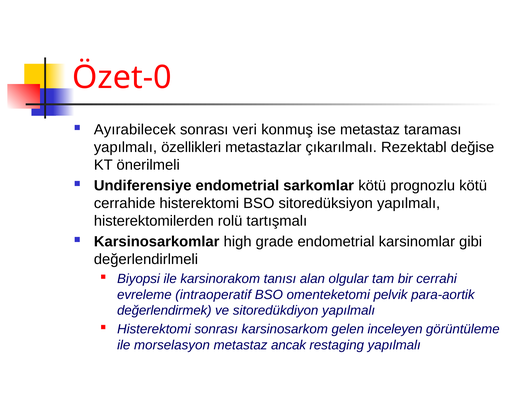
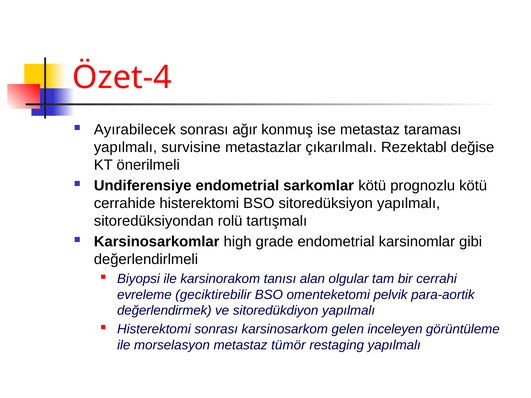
Özet-0: Özet-0 -> Özet-4 (122, 77)
veri: veri -> ağır (245, 130)
özellikleri: özellikleri -> survisine (191, 147)
histerektomilerden: histerektomilerden -> sitoredüksiyondan (154, 221)
intraoperatif: intraoperatif -> geciktirebilir (213, 295)
ancak: ancak -> tümör (288, 345)
